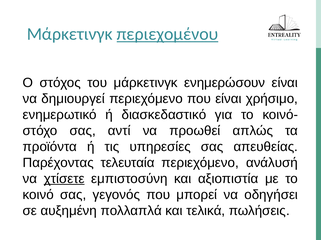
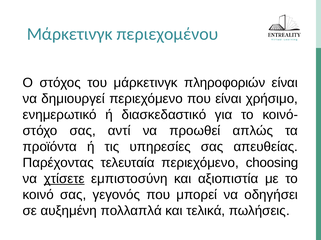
περιεχομένου underline: present -> none (167, 34)
ενημερώσουν: ενημερώσουν -> πληροφοριών (225, 83)
ανάλυσή: ανάλυσή -> choosing (272, 163)
